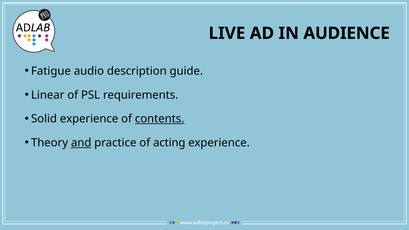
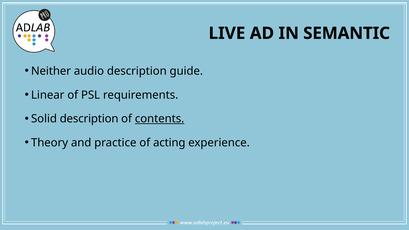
AUDIENCE: AUDIENCE -> SEMANTIC (347, 33)
Fatigue: Fatigue -> Neither (51, 71)
Solid experience: experience -> description (89, 119)
and underline: present -> none (81, 143)
